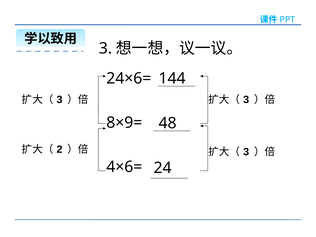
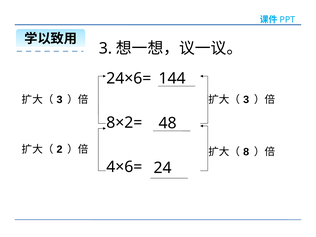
8×9=: 8×9= -> 8×2= (124, 123)
2 3: 3 -> 8 (246, 152)
